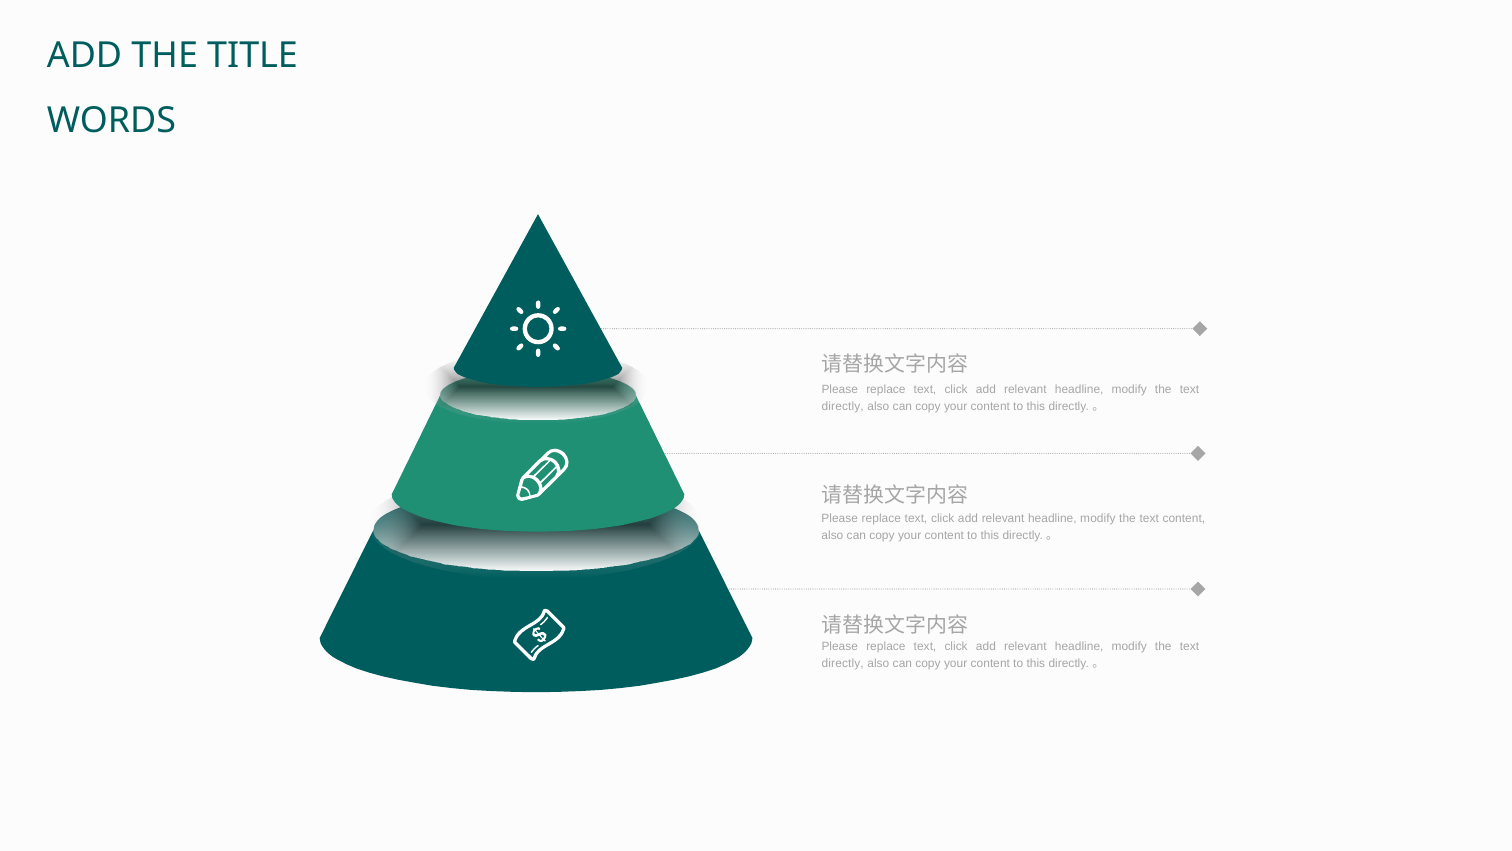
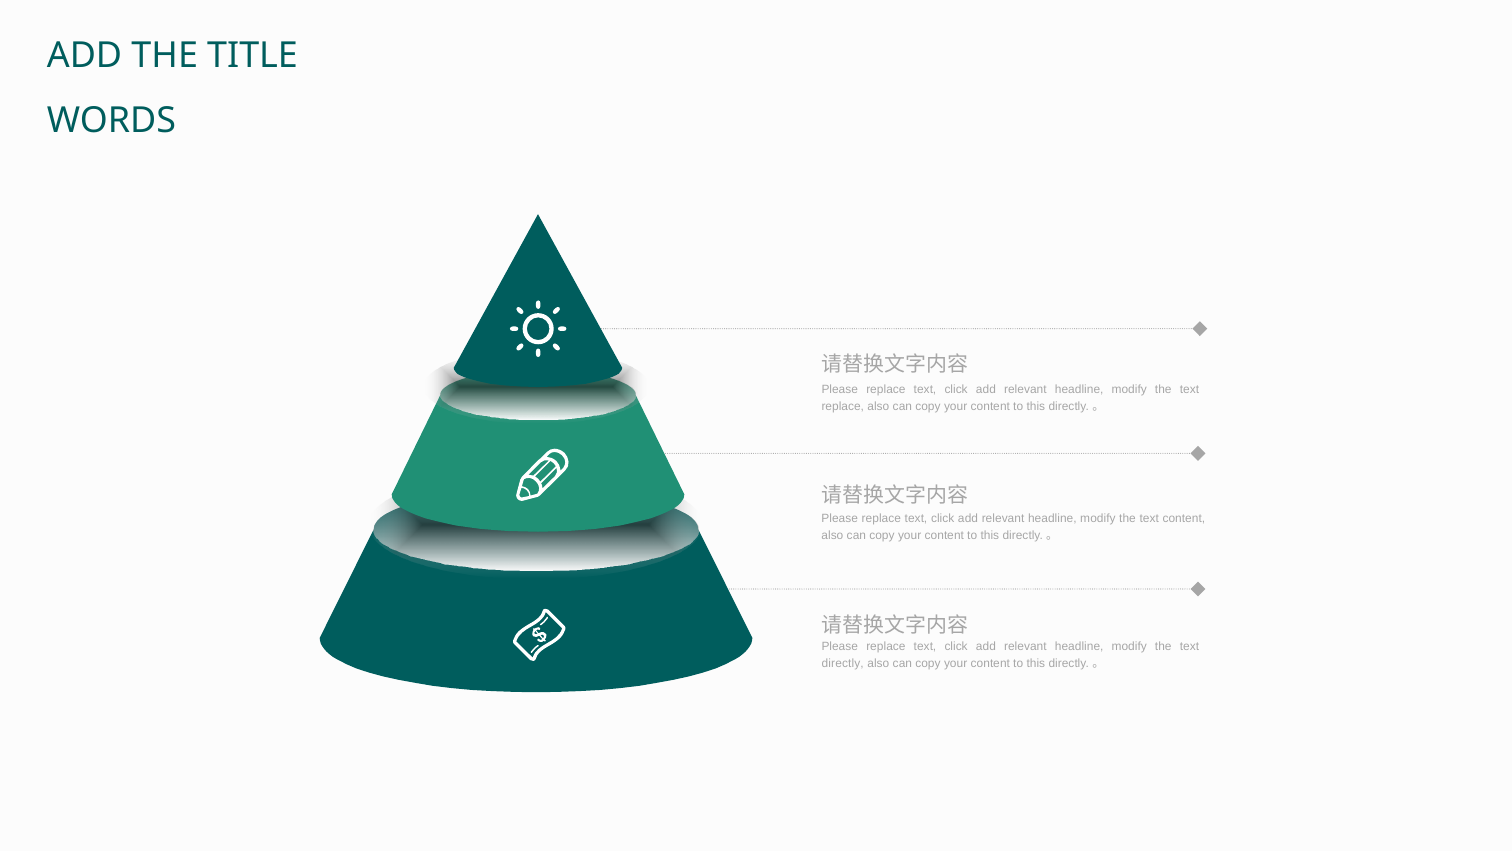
directly: directly -> replace (843, 406)
